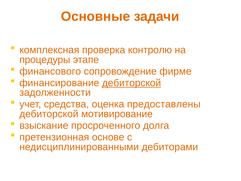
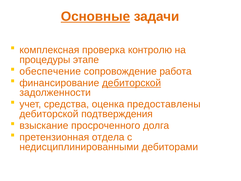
Основные underline: none -> present (95, 16)
финансового: финансового -> обеспечение (50, 71)
фирме: фирме -> работа (176, 71)
мотивирование: мотивирование -> подтверждения (117, 114)
основе: основе -> отдела (108, 137)
